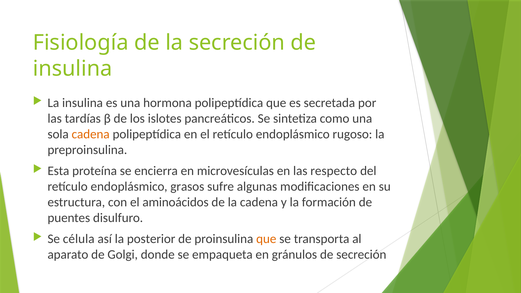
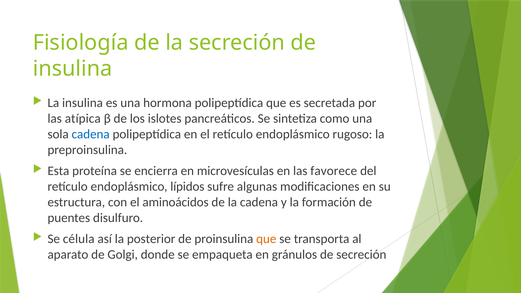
tardías: tardías -> atípica (83, 119)
cadena colour: orange -> blue (91, 134)
respecto: respecto -> favorece (334, 171)
grasos: grasos -> lípidos (187, 187)
